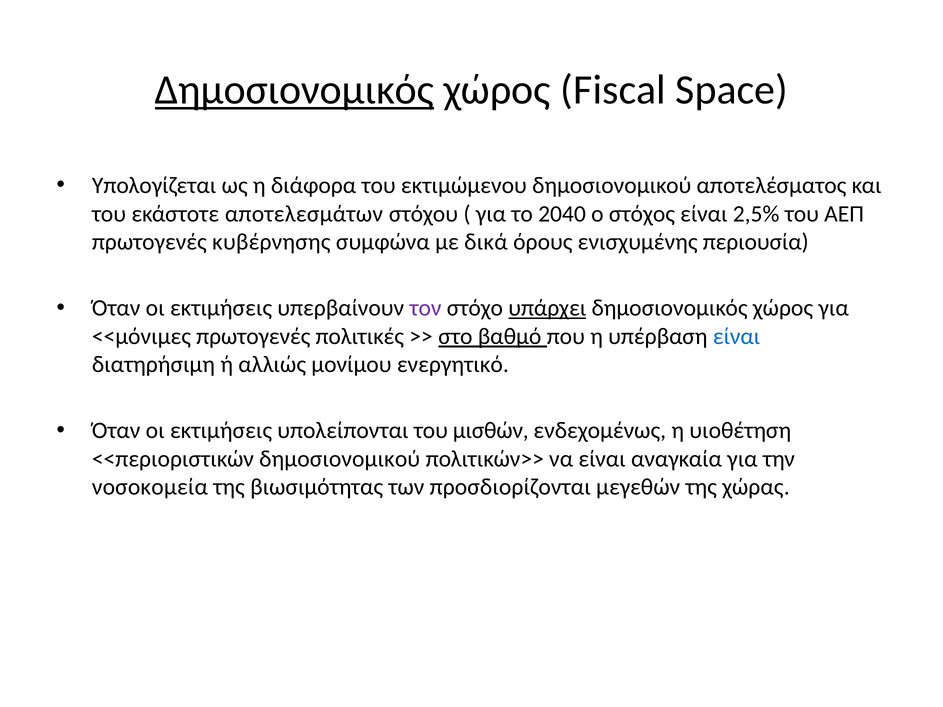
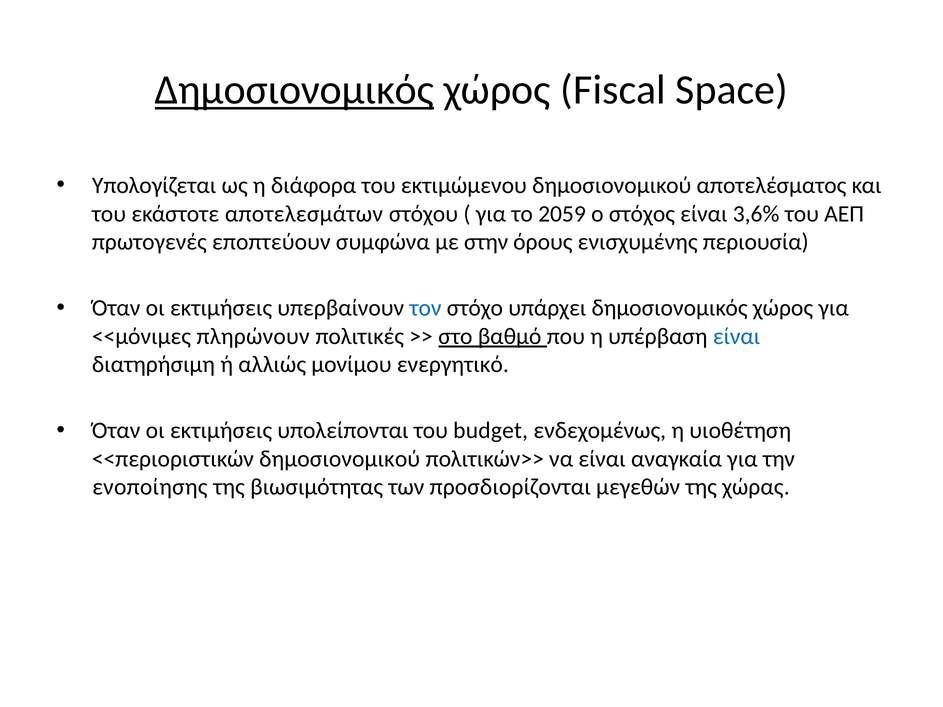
2040: 2040 -> 2059 (562, 214)
2,5%: 2,5% -> 3,6% (756, 214)
κυβέρνησης: κυβέρνησης -> εποπτεύουν (271, 242)
δικά: δικά -> στην (486, 242)
τον colour: purple -> blue (426, 308)
υπάρχει underline: present -> none (547, 308)
<<μόνιμες πρωτογενές: πρωτογενές -> πληρώνουν (253, 336)
μισθών: μισθών -> budget (491, 431)
νοσοκομεία: νοσοκομεία -> ενοποίησης (150, 487)
